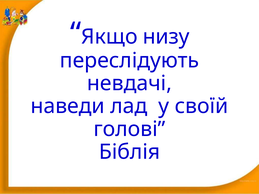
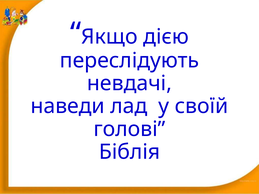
низу: низу -> дією (166, 37)
